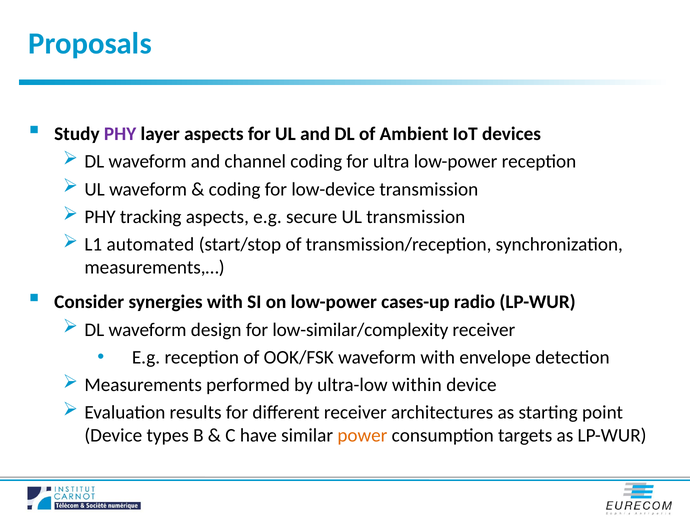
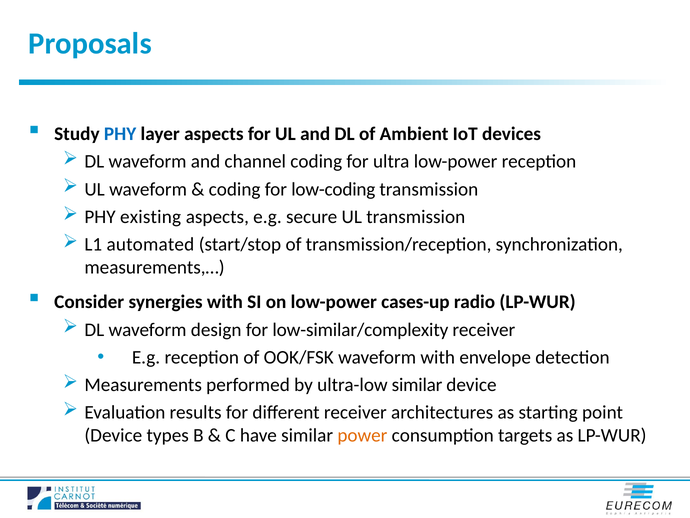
PHY colour: purple -> blue (120, 134)
low-device: low-device -> low-coding (333, 189)
tracking: tracking -> existing (151, 217)
ultra-low within: within -> similar (417, 385)
